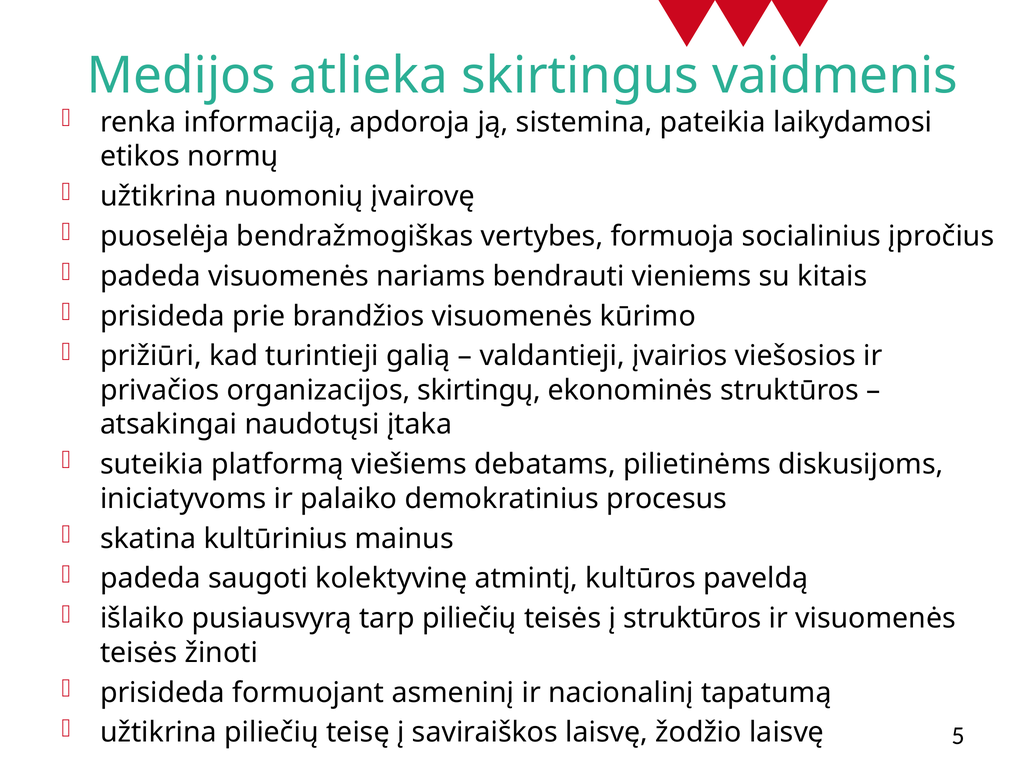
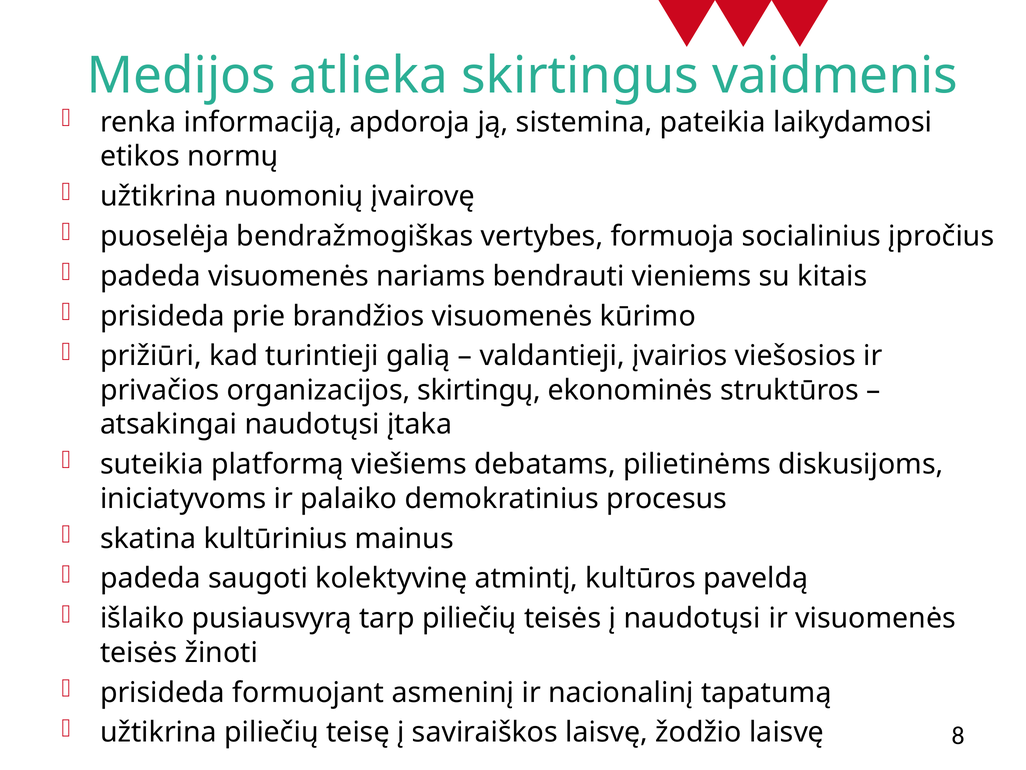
į struktūros: struktūros -> naudotųsi (692, 618)
5: 5 -> 8 (958, 735)
